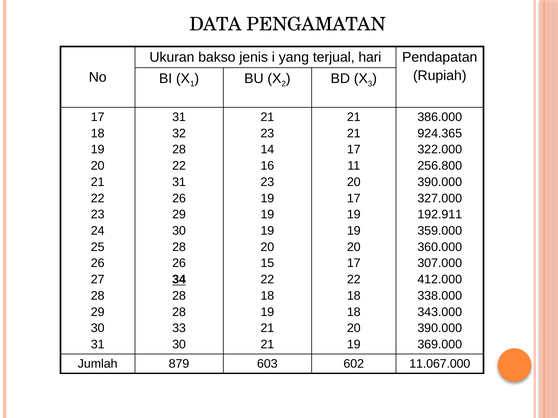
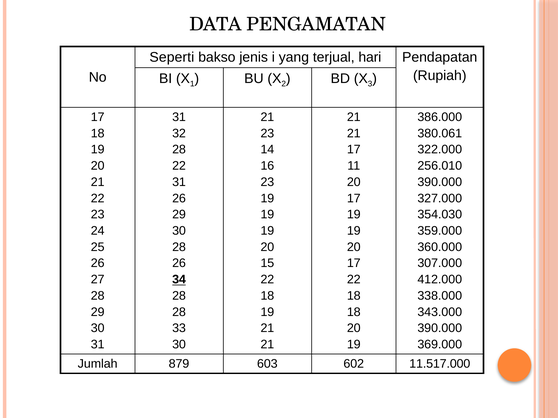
Ukuran: Ukuran -> Seperti (172, 57)
924.365: 924.365 -> 380.061 (440, 133)
256.800: 256.800 -> 256.010 (440, 166)
192.911: 192.911 -> 354.030 (440, 215)
11.067.000: 11.067.000 -> 11.517.000 (440, 364)
